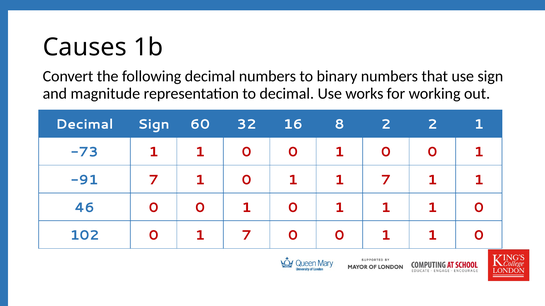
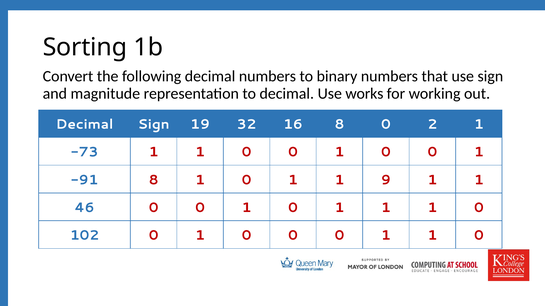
Causes: Causes -> Sorting (85, 47)
60: 60 -> 19 (200, 125)
8 2: 2 -> 0 (386, 125)
-91 7: 7 -> 8 (154, 180)
1 1 7: 7 -> 9 (386, 180)
102 0 1 7: 7 -> 0 (247, 236)
